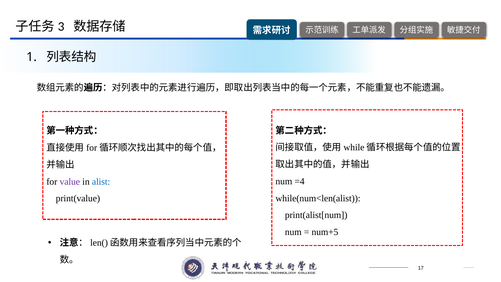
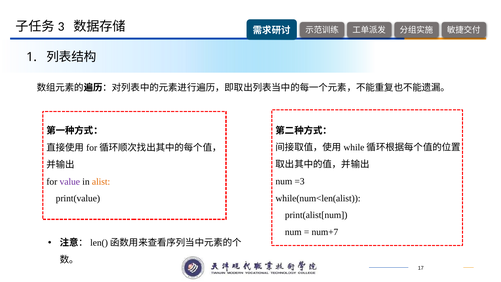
=4: =4 -> =3 (300, 181)
alist colour: blue -> orange (101, 182)
num+5: num+5 -> num+7 (325, 232)
